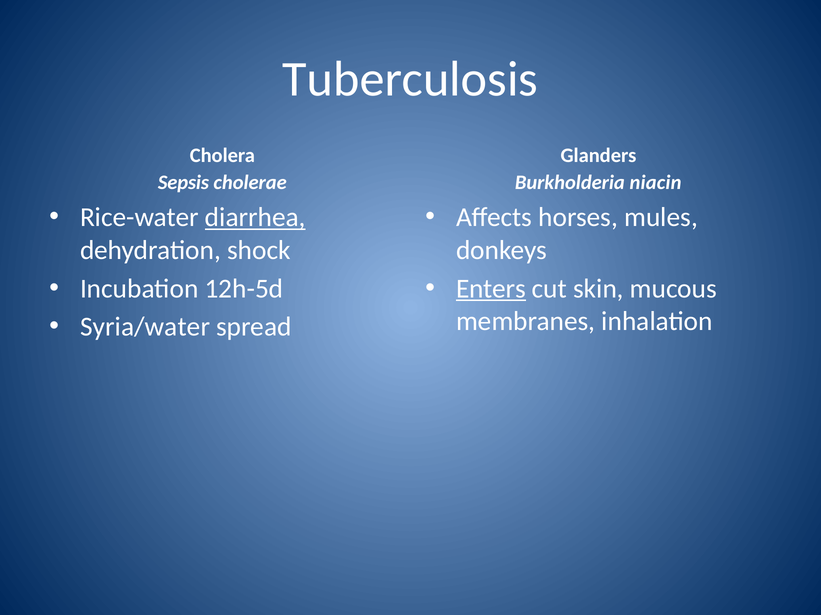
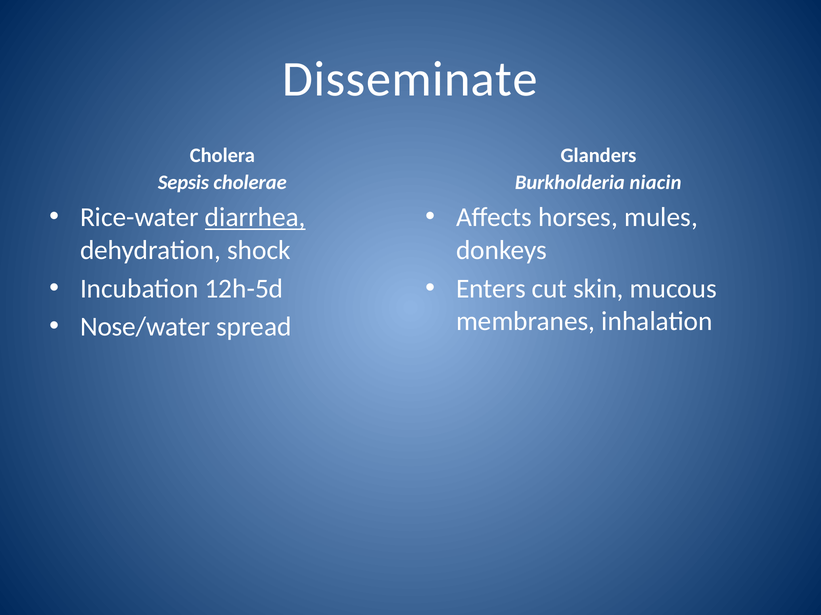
Tuberculosis: Tuberculosis -> Disseminate (410, 79)
Enters underline: present -> none (491, 289)
Syria/water: Syria/water -> Nose/water (145, 327)
